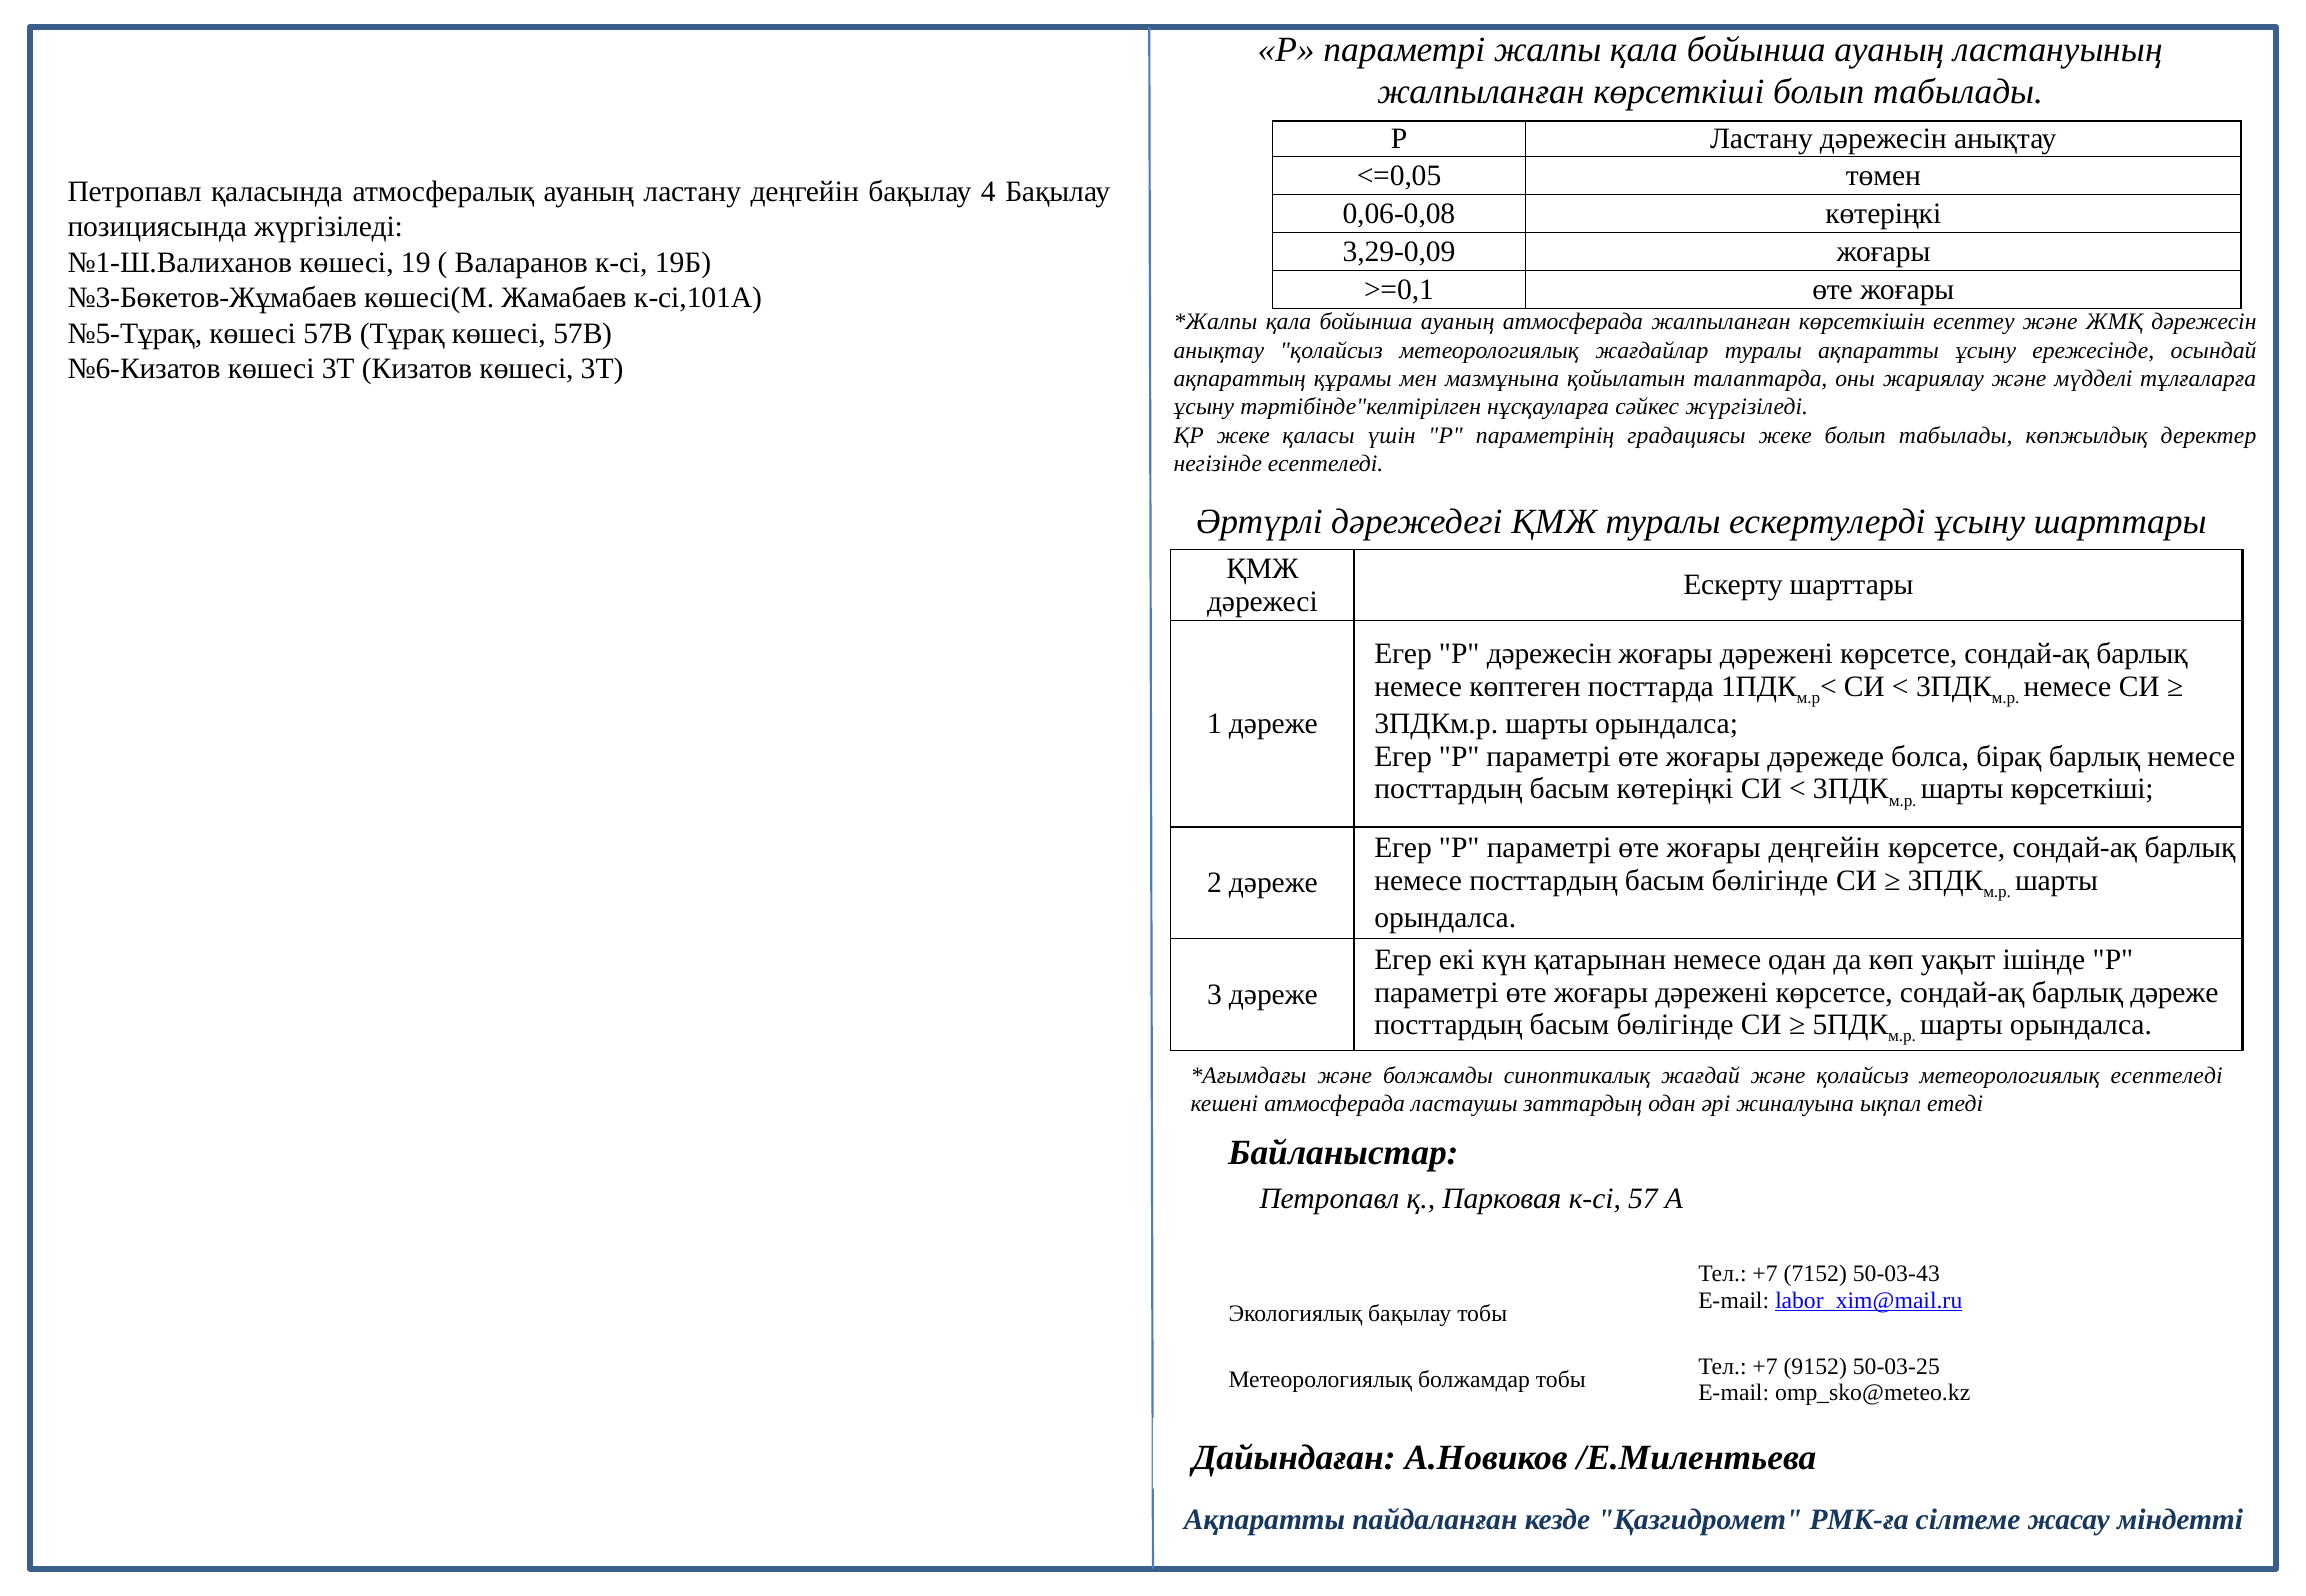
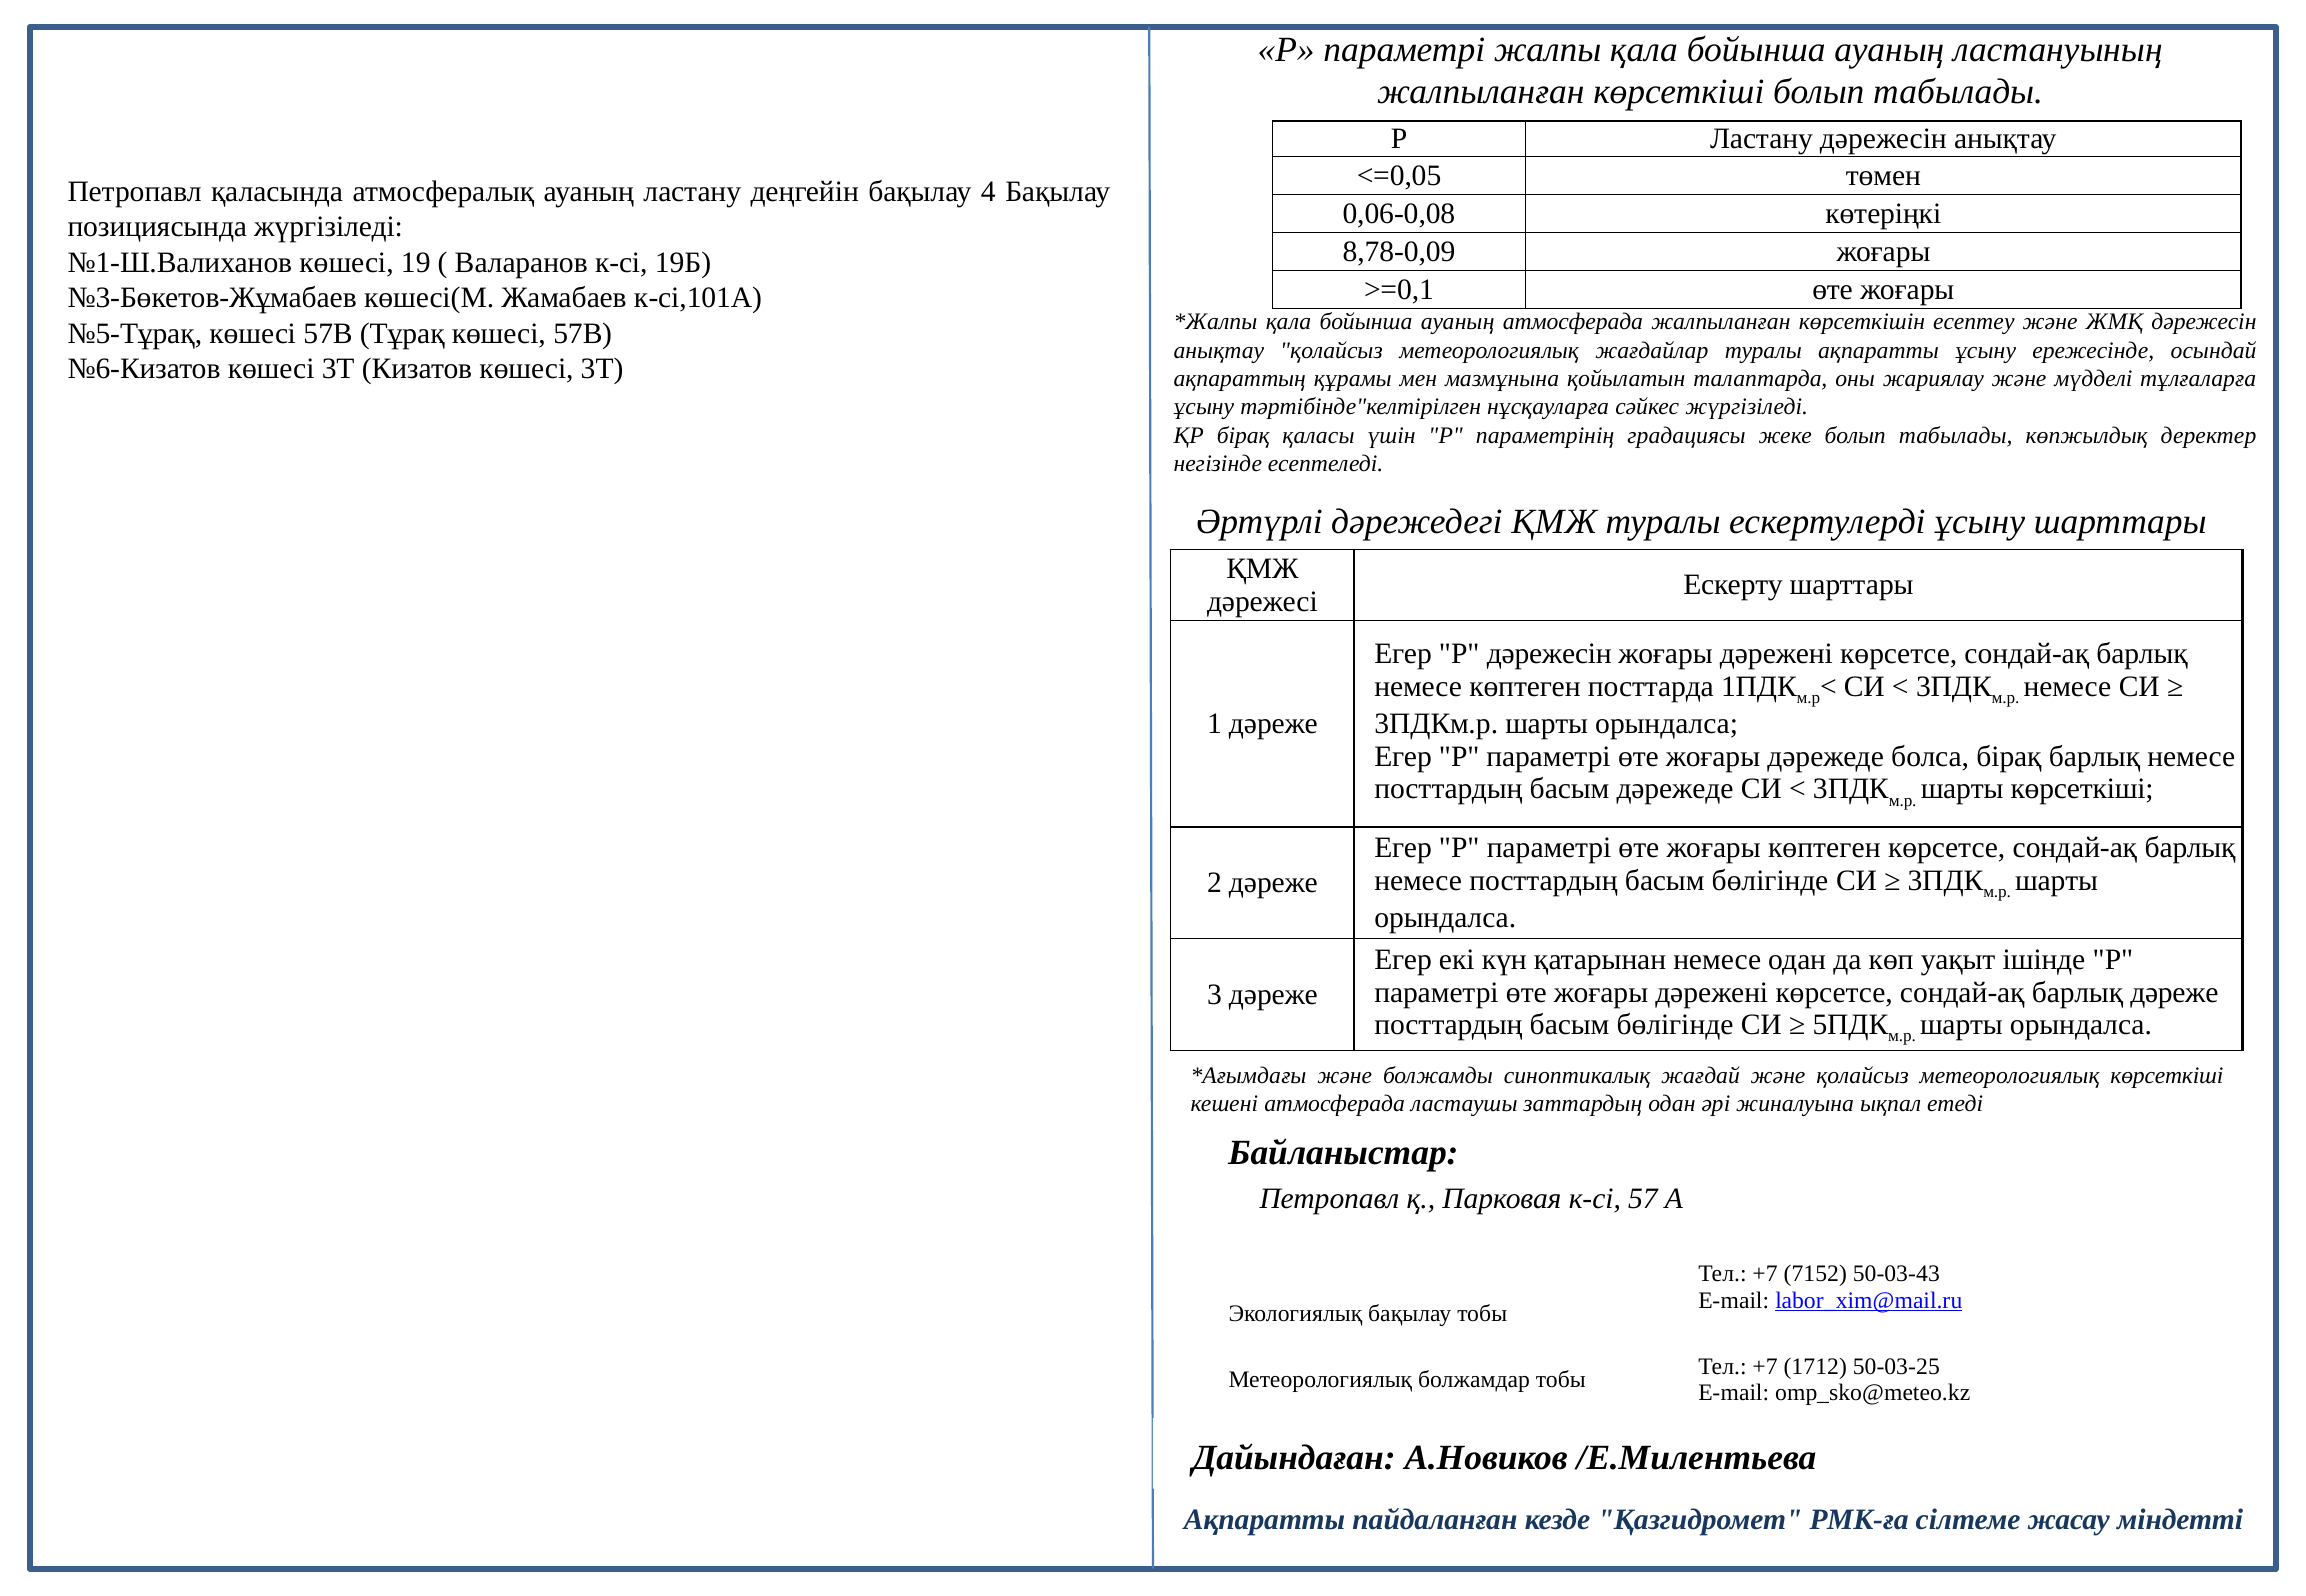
3,29-0,09: 3,29-0,09 -> 8,78-0,09 (1399, 251)
ҚР жеке: жеке -> бірақ (1243, 435)
басым көтеріңкі: көтеріңкі -> дәрежеде (1675, 789)
жоғары деңгейін: деңгейін -> көптеген (1824, 848)
метеорологиялық есептеледі: есептеледі -> көрсеткіші (2167, 1076)
9152: 9152 -> 1712 (1815, 1367)
